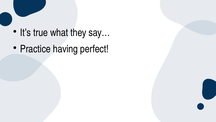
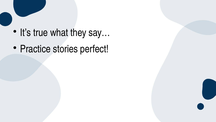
having: having -> stories (65, 49)
